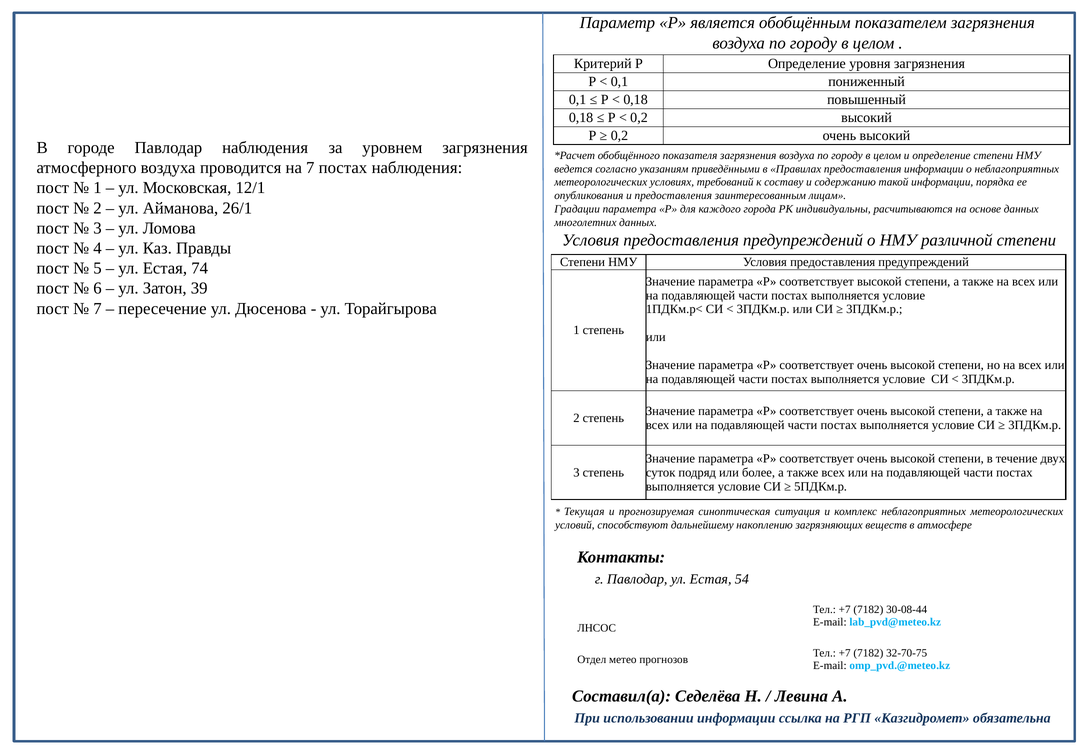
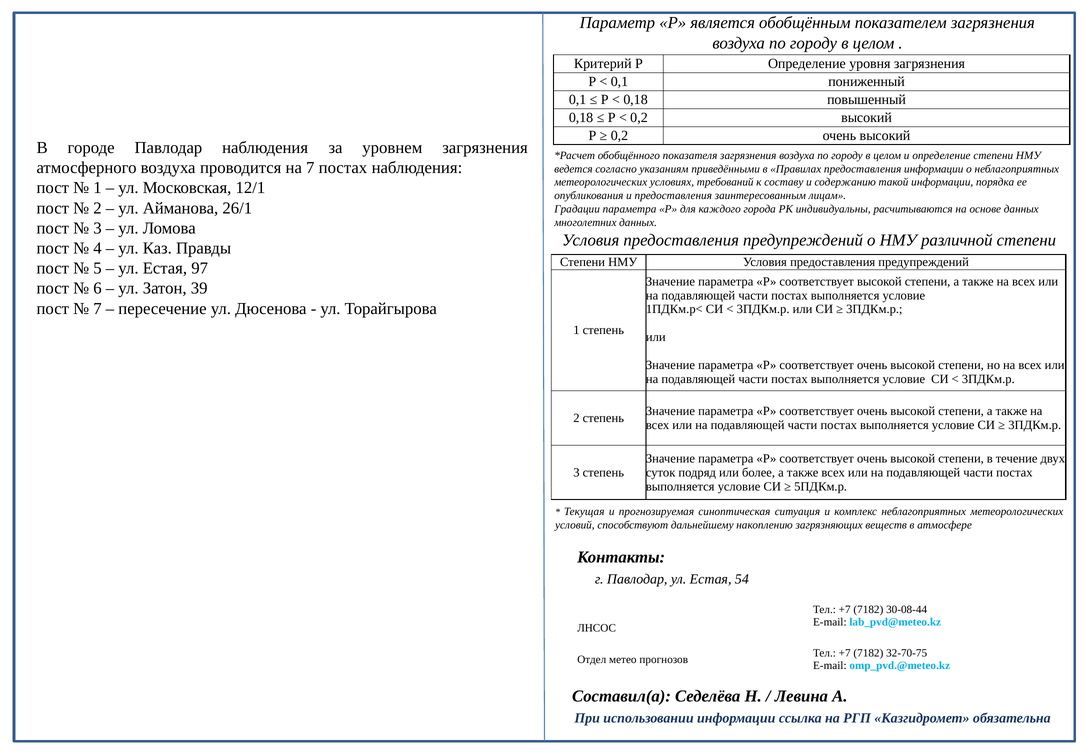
74: 74 -> 97 (200, 268)
